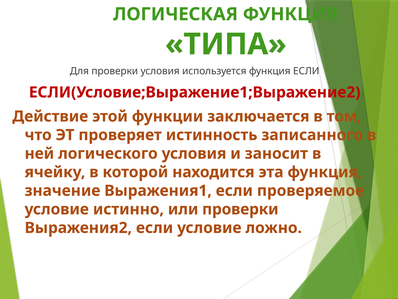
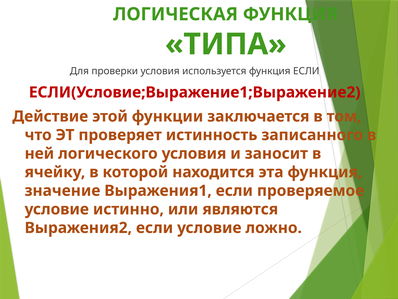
или проверки: проверки -> являются (240, 209)
